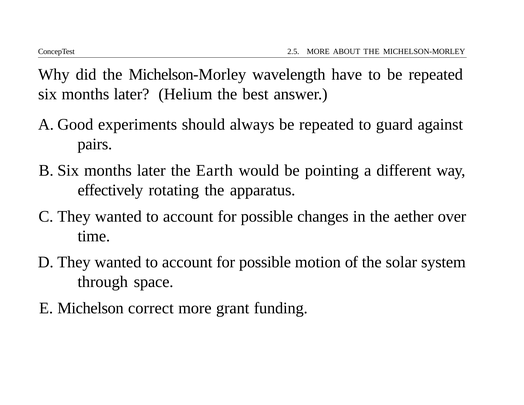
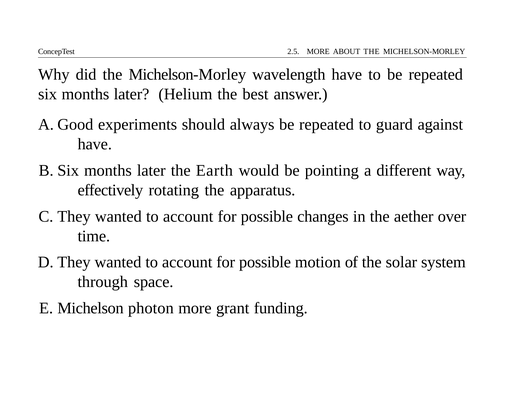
pairs: pairs -> have (95, 144)
correct: correct -> photon (151, 308)
